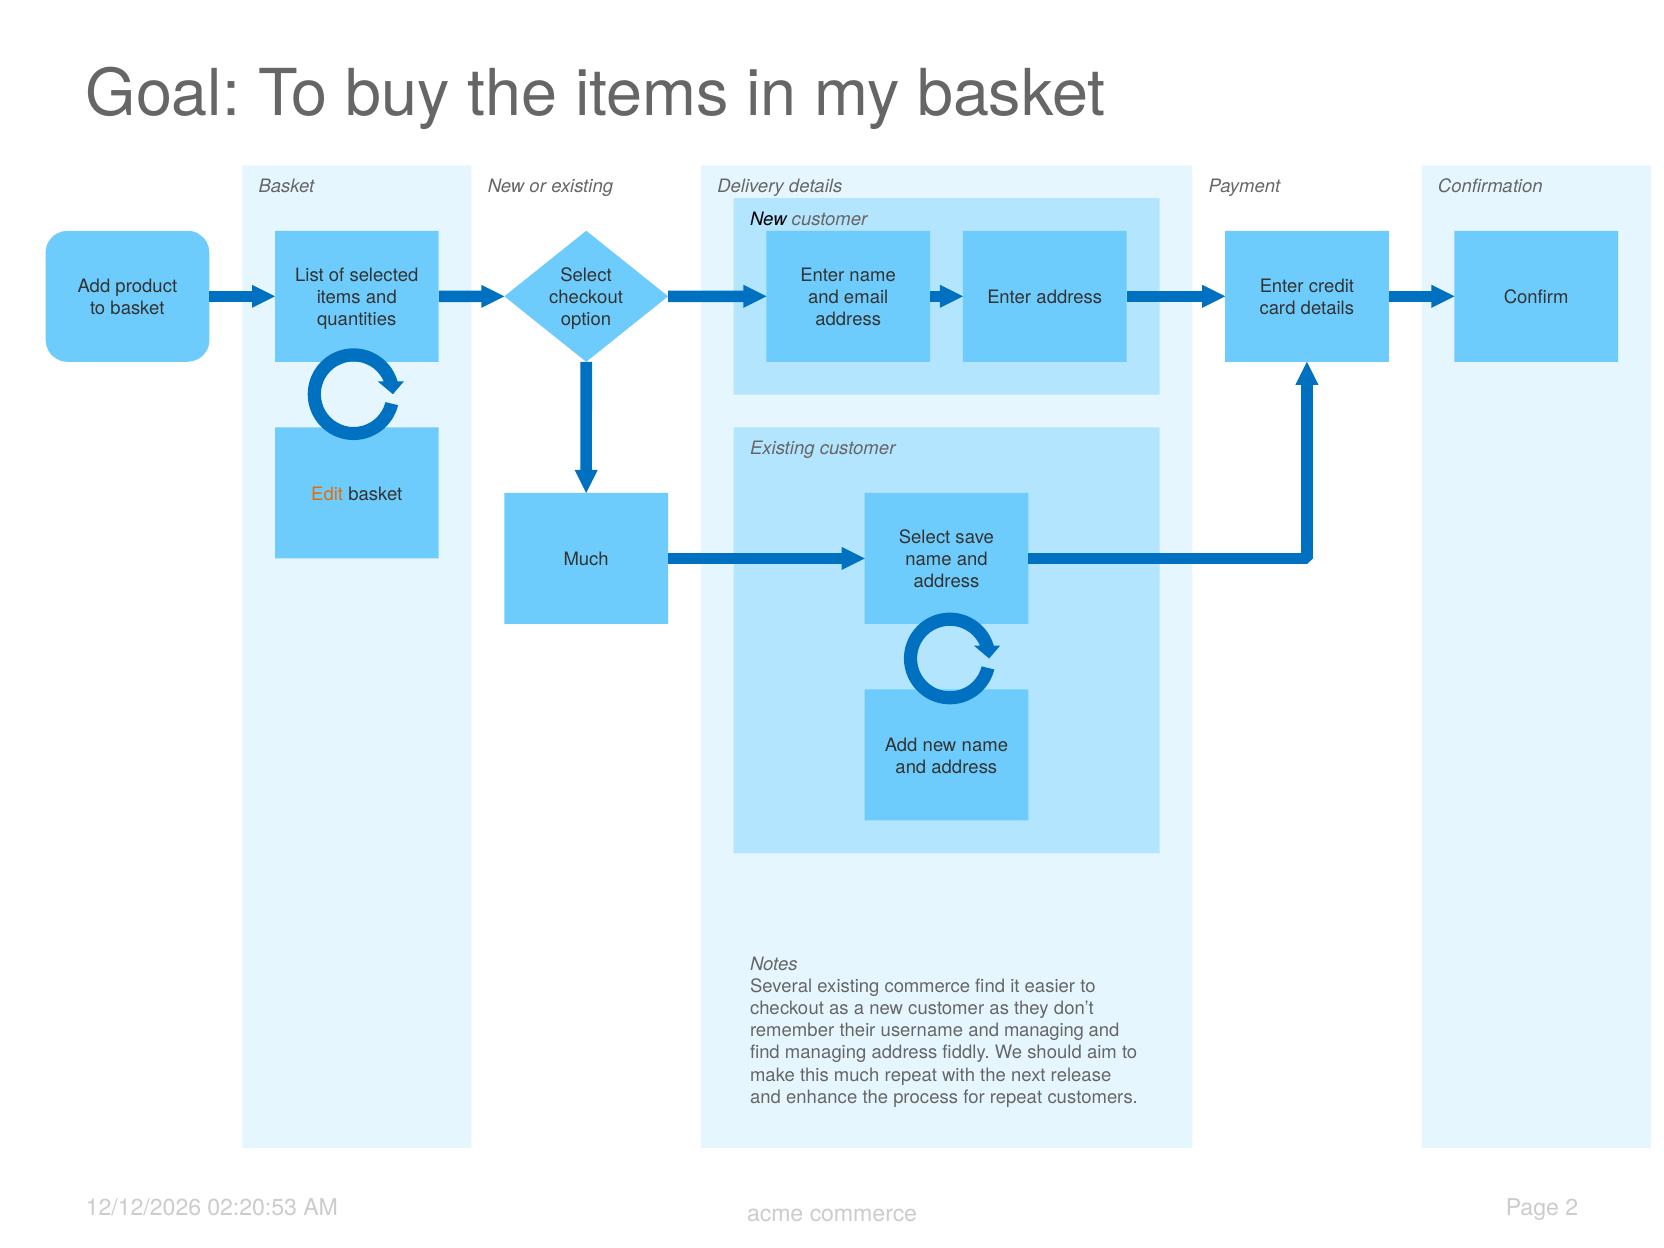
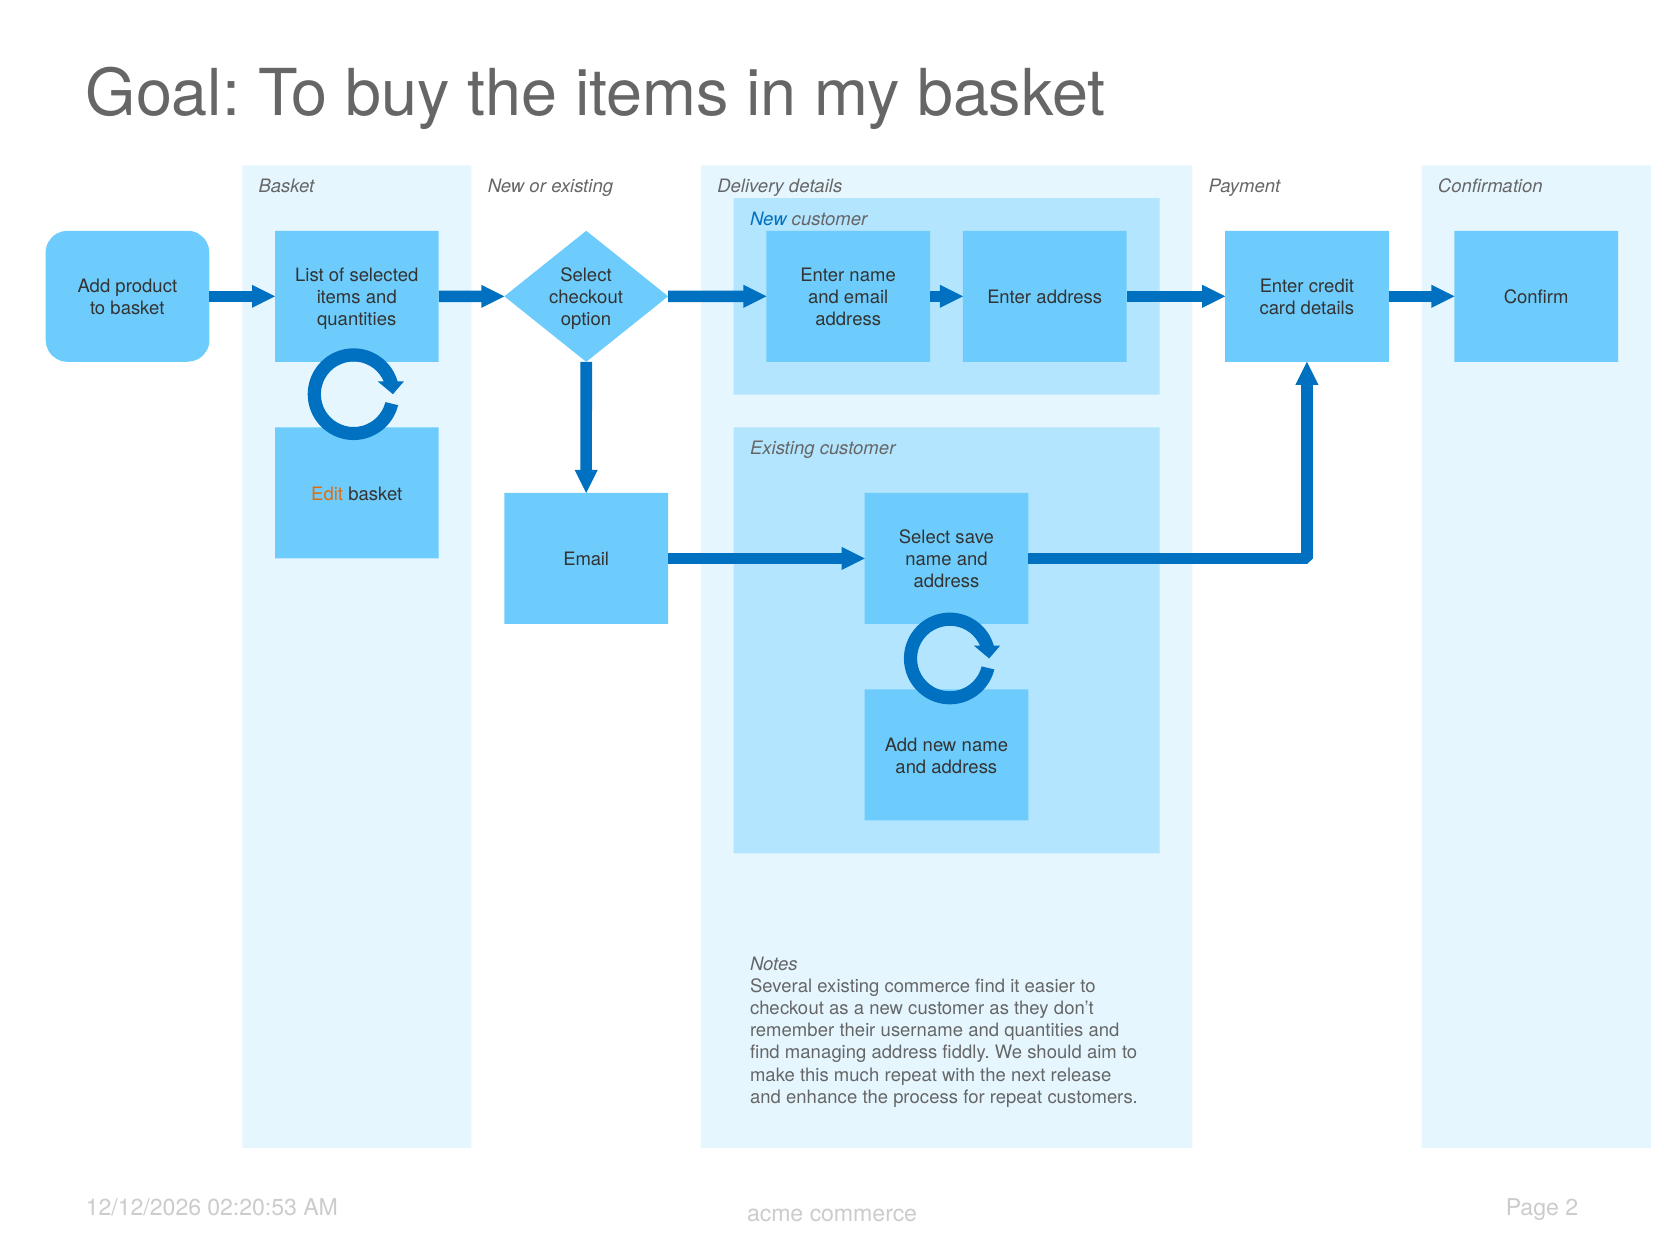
New colour: black -> blue (768, 219)
Much: Much -> Email (586, 560)
username and managing: managing -> quantities (1044, 1031)
